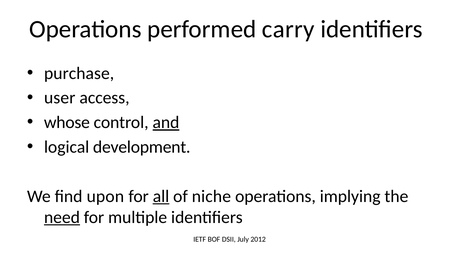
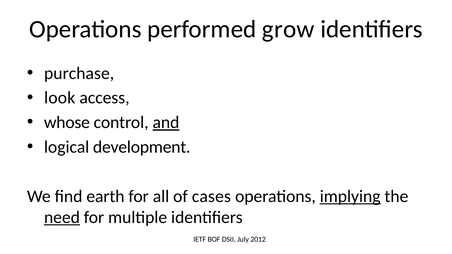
carry: carry -> grow (288, 29)
user: user -> look (60, 98)
upon: upon -> earth (105, 196)
all underline: present -> none (161, 196)
niche: niche -> cases (211, 196)
implying underline: none -> present (350, 196)
